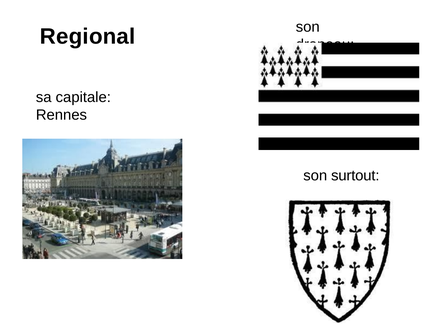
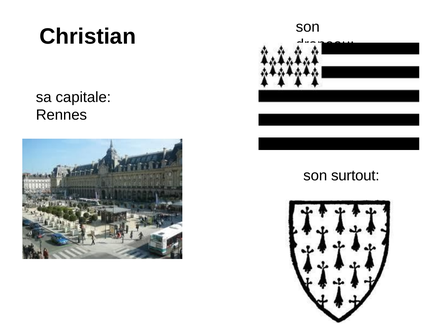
Regional: Regional -> Christian (88, 37)
